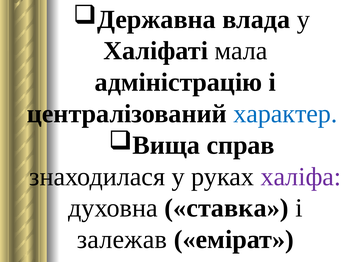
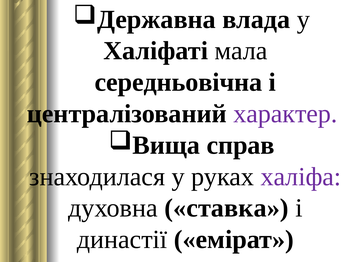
адміністрацію: адміністрацію -> середньовічна (178, 82)
характер colour: blue -> purple (285, 114)
залежав: залежав -> династії (122, 239)
